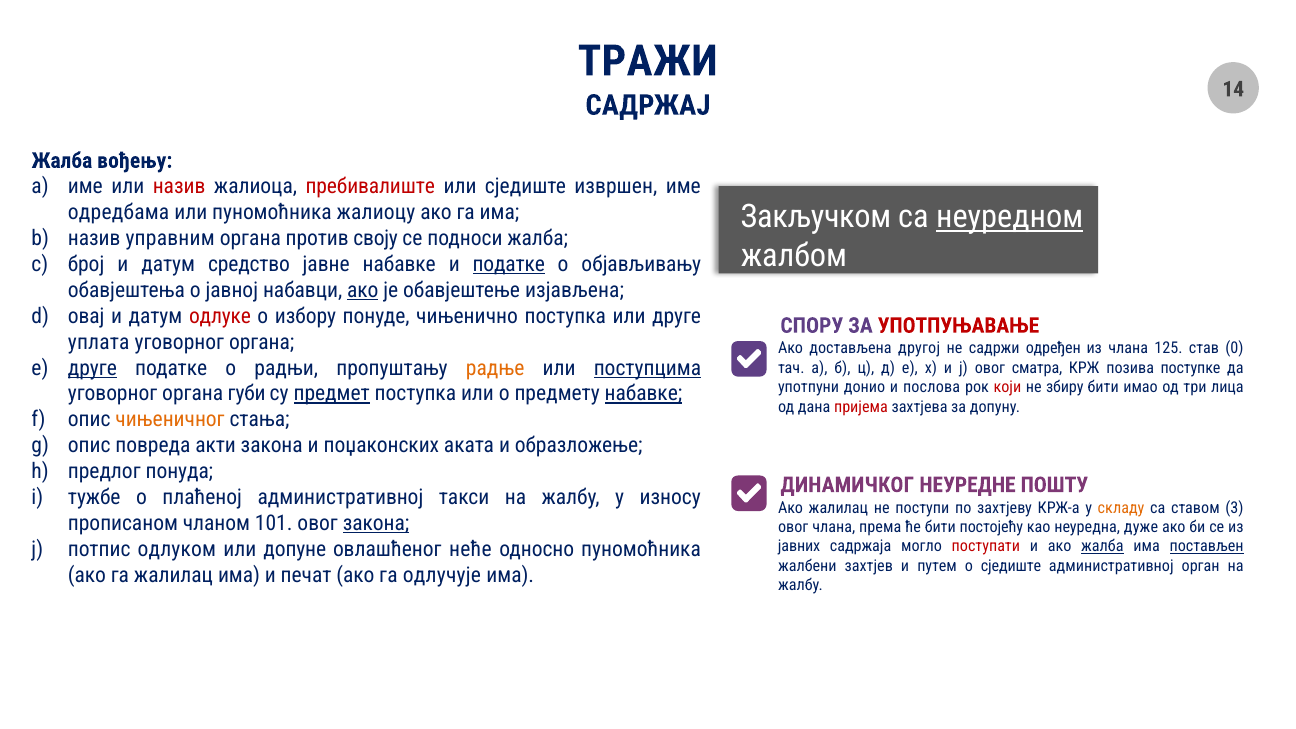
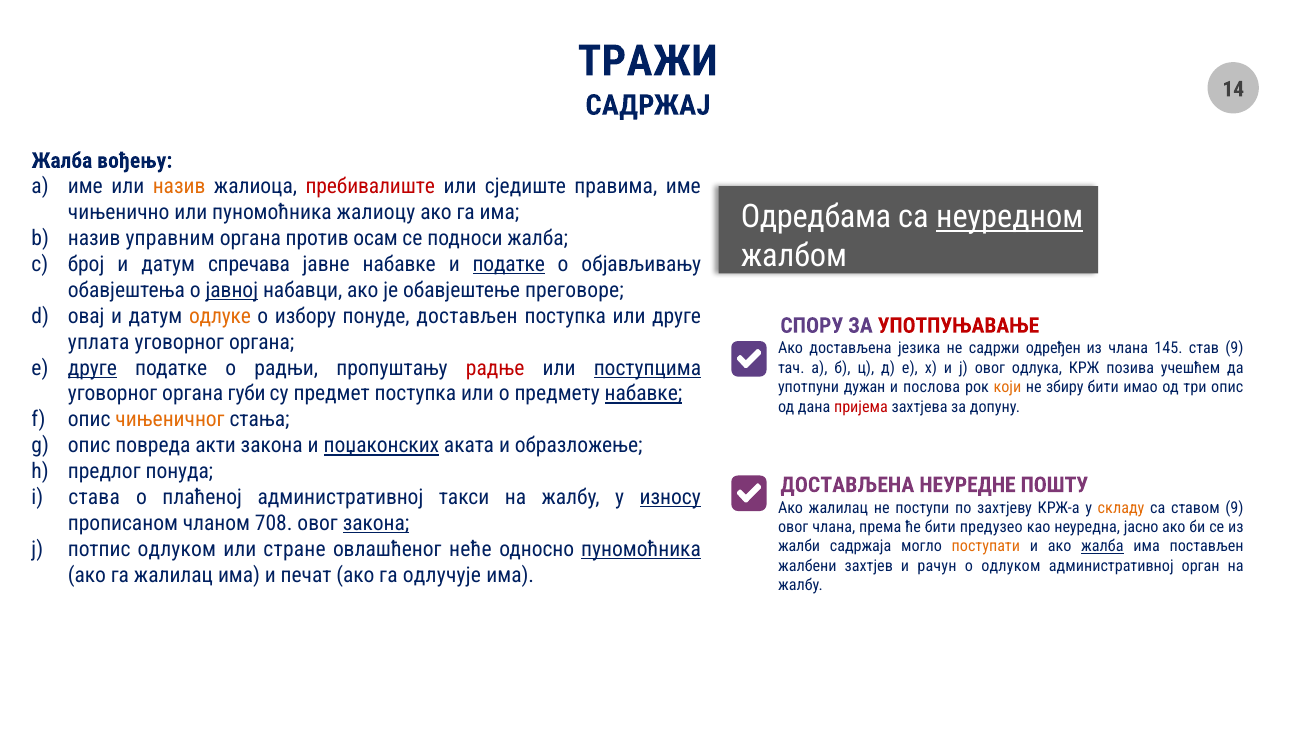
назив colour: red -> orange (179, 187)
извршен: извршен -> правима (616, 187)
одредбама: одредбама -> чињенично (119, 212)
Закључком: Закључком -> Одредбама (816, 217)
своју: своју -> осам (376, 238)
средство: средство -> спречава (249, 264)
јавној underline: none -> present (232, 290)
ако underline: present -> none (363, 290)
изјављена: изјављена -> преговоре (574, 290)
одлуке colour: red -> orange (220, 316)
чињенично: чињенично -> достављен (467, 316)
другој: другој -> језика (919, 348)
125: 125 -> 145 (1169, 348)
став 0: 0 -> 9 (1234, 348)
радње colour: orange -> red (495, 368)
сматра: сматра -> одлука (1037, 368)
поступке: поступке -> учешћем (1190, 368)
донио: донио -> дужан (865, 387)
који colour: red -> orange (1007, 387)
три лица: лица -> опис (1227, 387)
предмет underline: present -> none (332, 394)
поџаконских underline: none -> present (381, 446)
ДИНАМИЧКОГ: ДИНАМИЧКОГ -> ДОСТАВЉЕНА (847, 485)
тужбе: тужбе -> става (94, 497)
износу underline: none -> present (670, 497)
ставом 3: 3 -> 9 (1234, 508)
101: 101 -> 708 (274, 523)
постојећу: постојећу -> предузео (991, 527)
дуже: дуже -> јасно (1141, 527)
јавних: јавних -> жалби (799, 547)
поступати colour: red -> orange (986, 547)
постављен underline: present -> none (1207, 547)
допуне: допуне -> стране (295, 549)
пуномоћника underline: none -> present (641, 549)
путем: путем -> рачун (937, 566)
о сједиште: сједиште -> одлуком (1011, 566)
